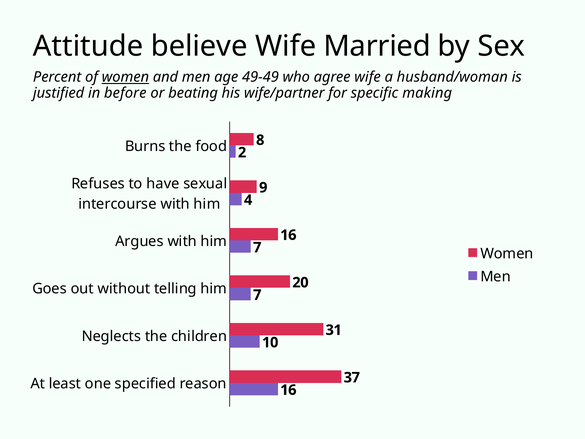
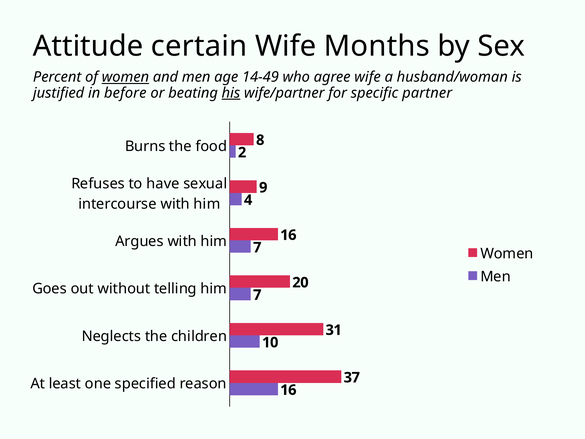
believe: believe -> certain (199, 46)
Married: Married -> Months (377, 46)
49-49: 49-49 -> 14-49 (260, 77)
his underline: none -> present (231, 93)
making: making -> partner (427, 93)
